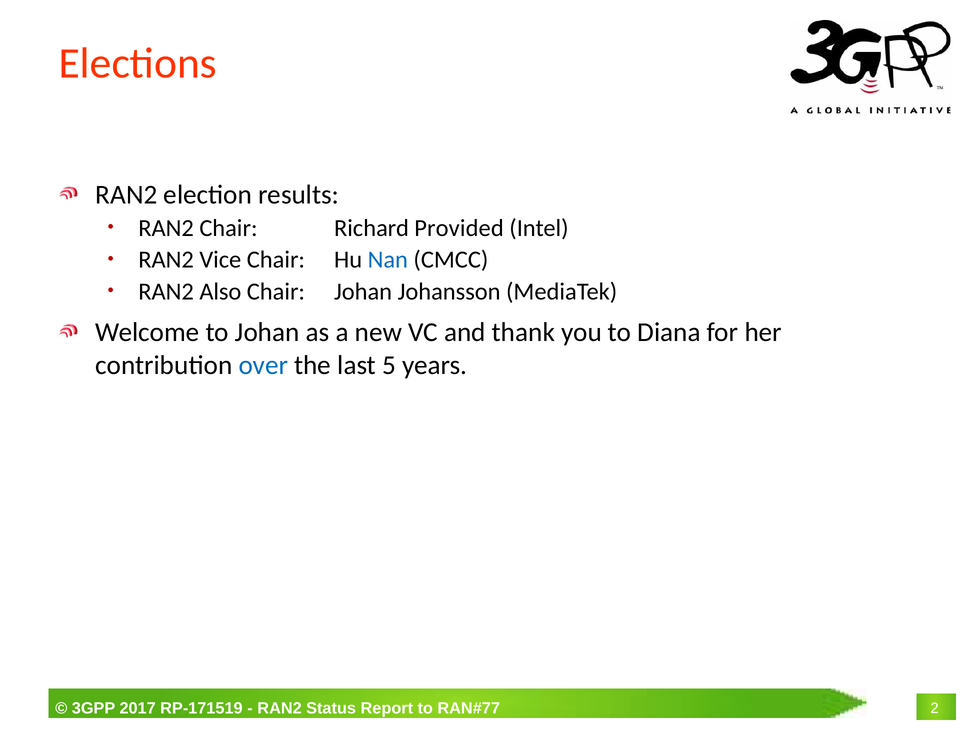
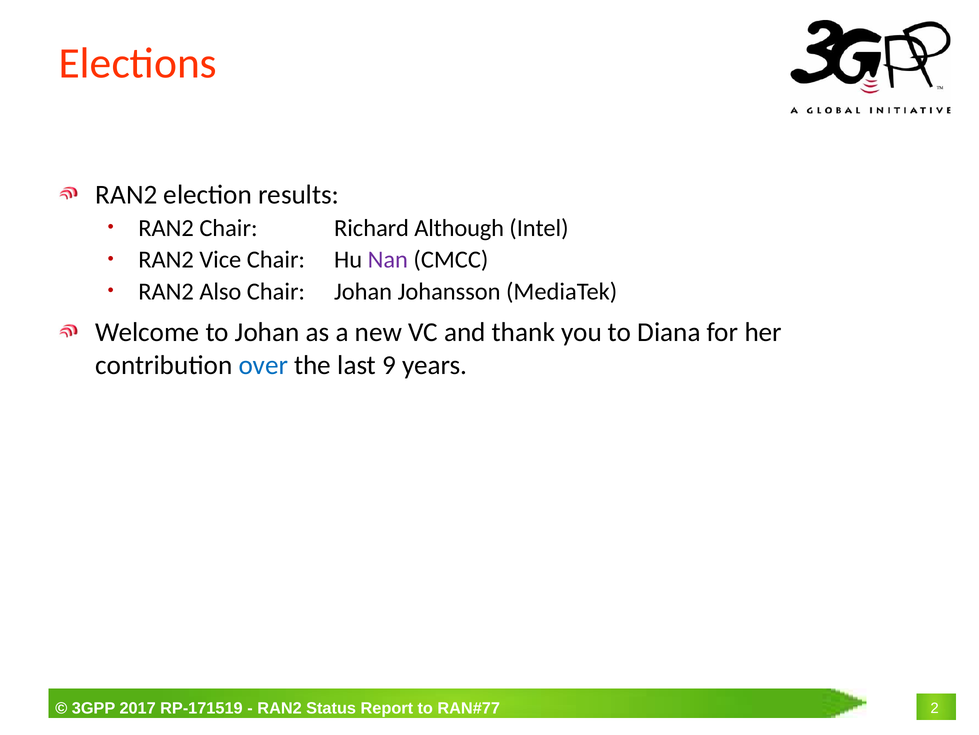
Provided: Provided -> Although (459, 228)
Nan colour: blue -> purple (388, 260)
5: 5 -> 9 (389, 365)
